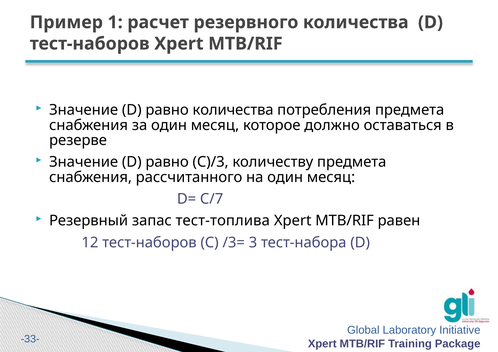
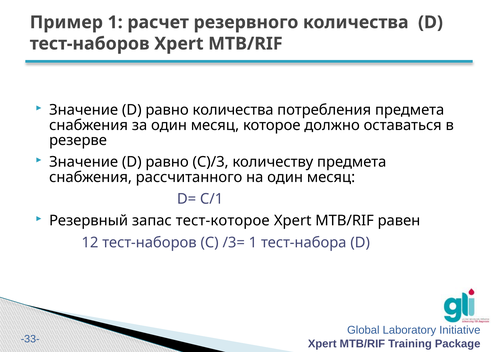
C/7: C/7 -> C/1 (212, 199)
тест-топлива: тест-топлива -> тест-которое (223, 220)
/3= 3: 3 -> 1 (253, 242)
